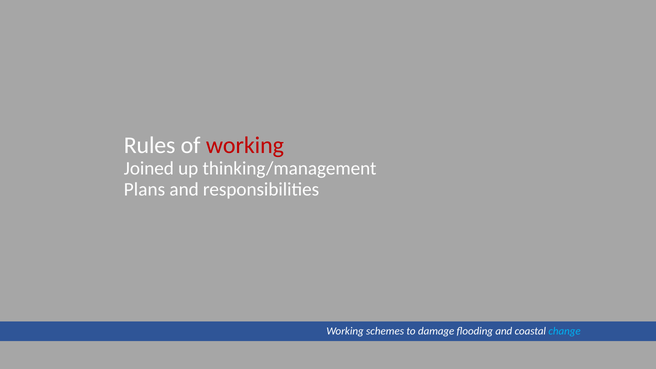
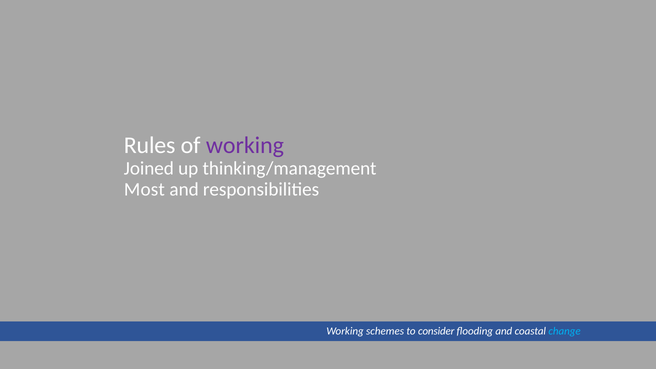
working colour: red -> purple (245, 145)
Plans: Plans -> Most (144, 189)
damage: damage -> consider (436, 331)
